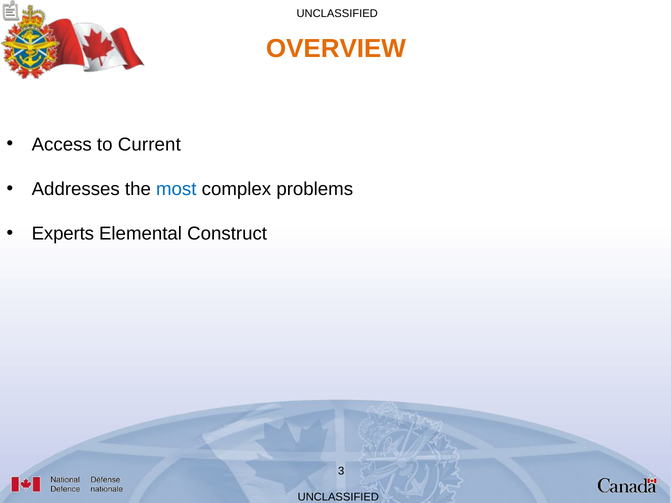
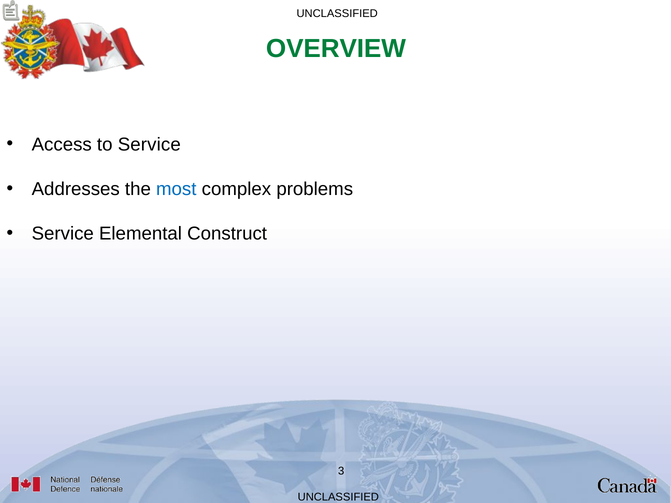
OVERVIEW colour: orange -> green (336, 49)
to Current: Current -> Service (149, 144)
Experts: Experts -> Service (63, 234)
